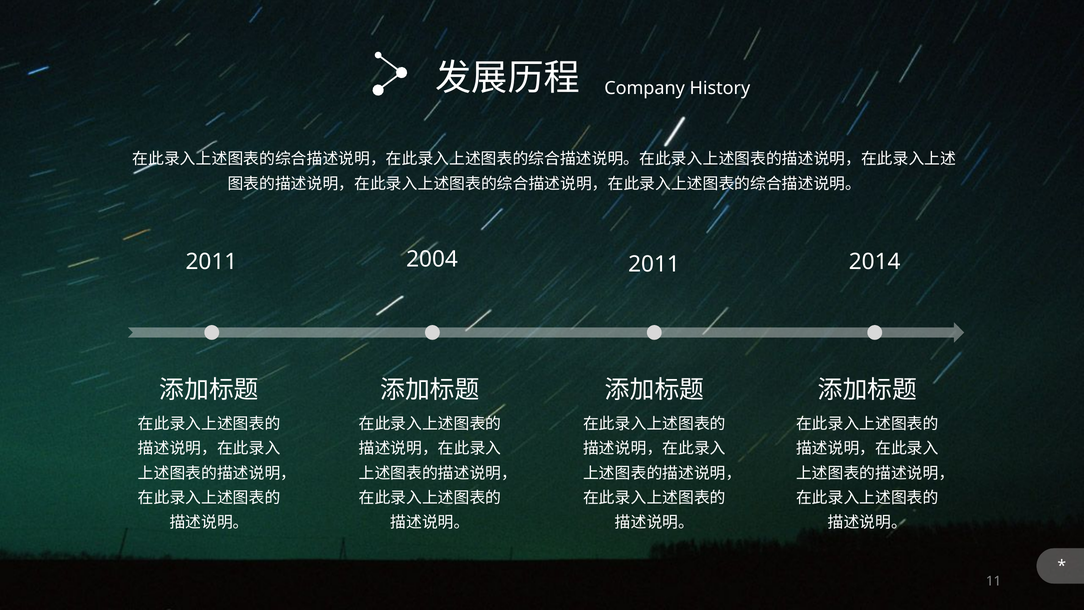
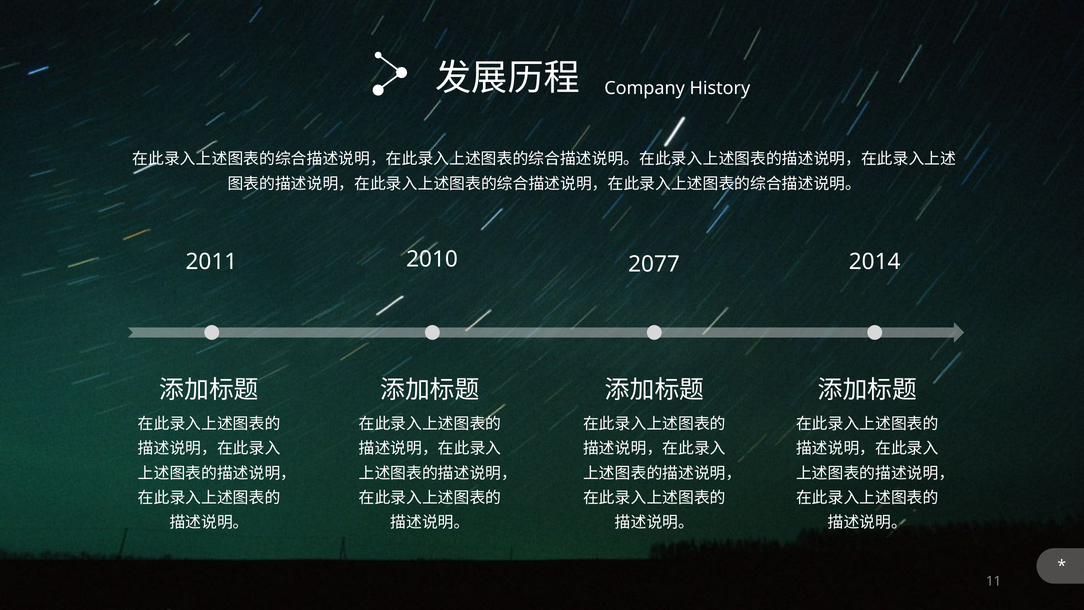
2004: 2004 -> 2010 (432, 259)
2011: 2011 -> 2077 (654, 264)
